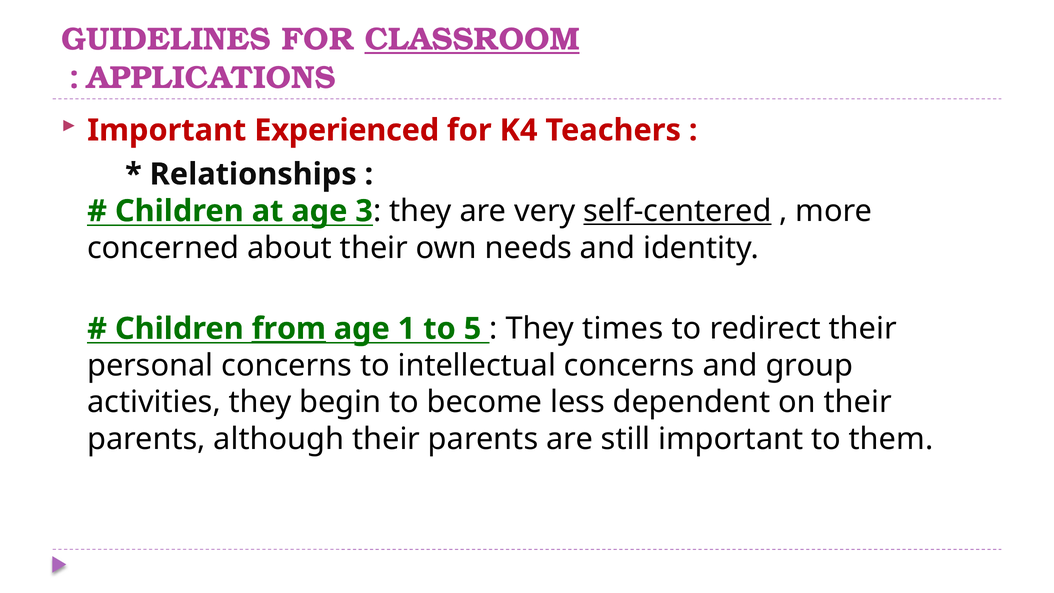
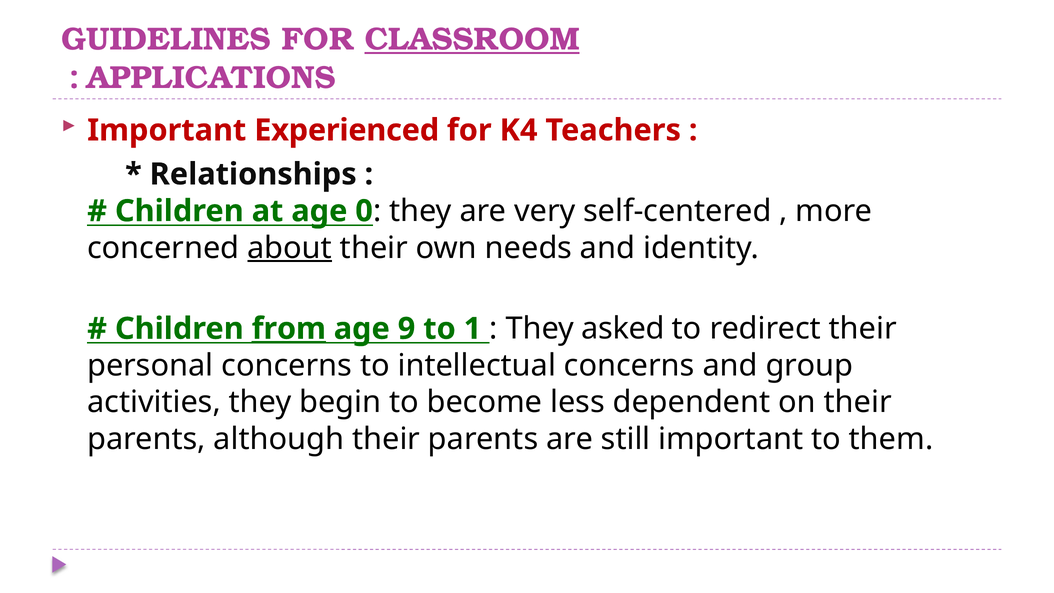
3: 3 -> 0 (364, 211)
self-centered underline: present -> none (677, 211)
about underline: none -> present (290, 248)
1: 1 -> 9 (407, 329)
5: 5 -> 1 (472, 329)
times: times -> asked (623, 329)
